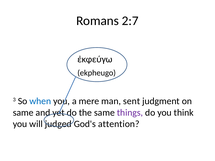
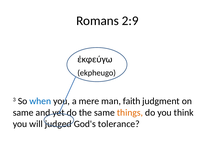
2:7: 2:7 -> 2:9 (130, 21)
sent: sent -> faith (132, 101)
things colour: purple -> orange (130, 113)
attention: attention -> tolerance (119, 124)
